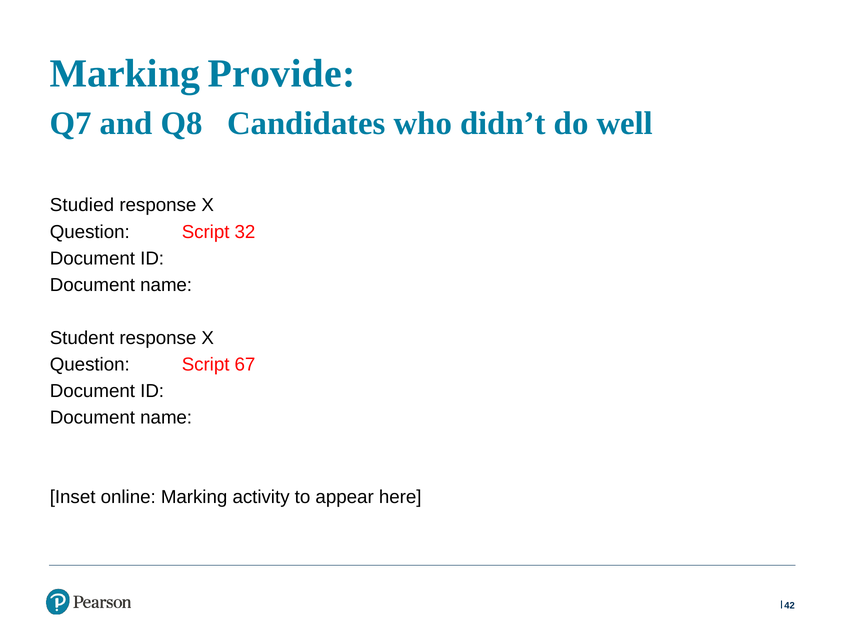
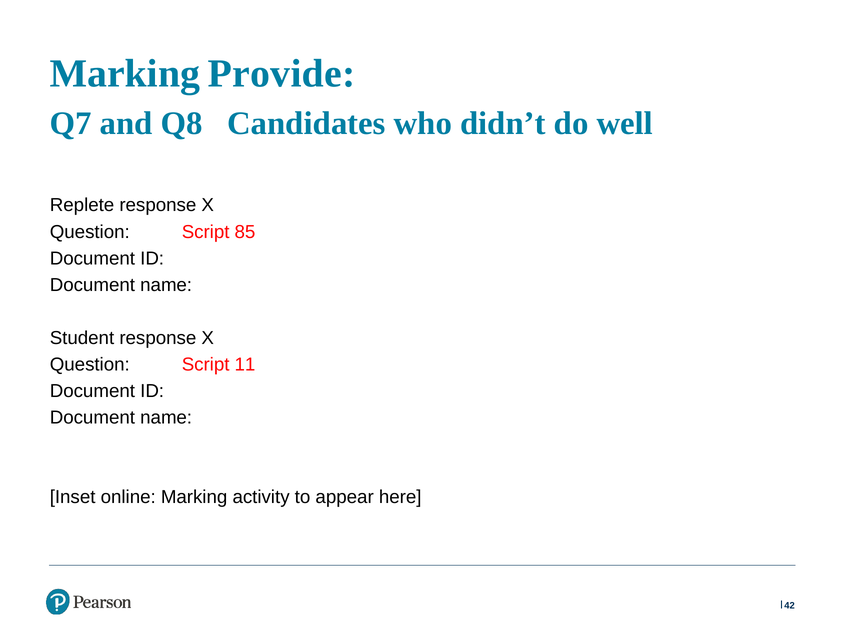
Studied: Studied -> Replete (82, 205)
32: 32 -> 85 (245, 232)
67: 67 -> 11 (245, 364)
